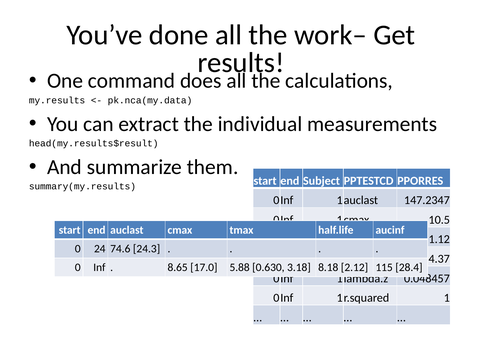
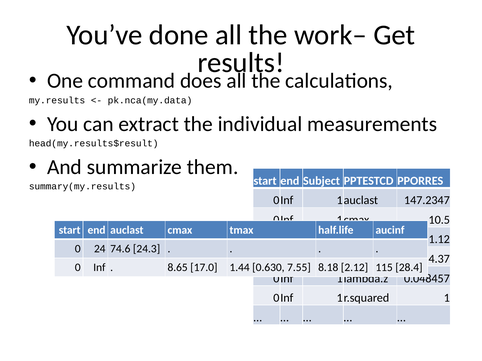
5.88: 5.88 -> 1.44 (240, 268)
3.18: 3.18 -> 7.55 (299, 268)
